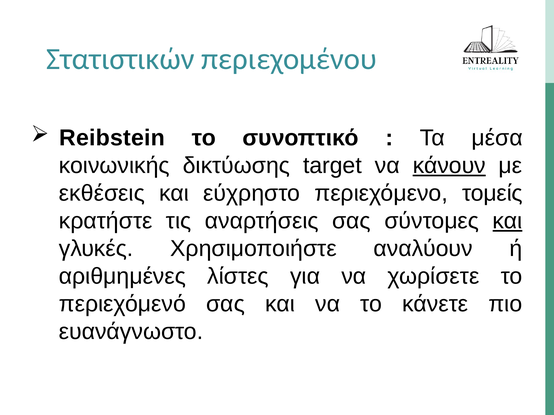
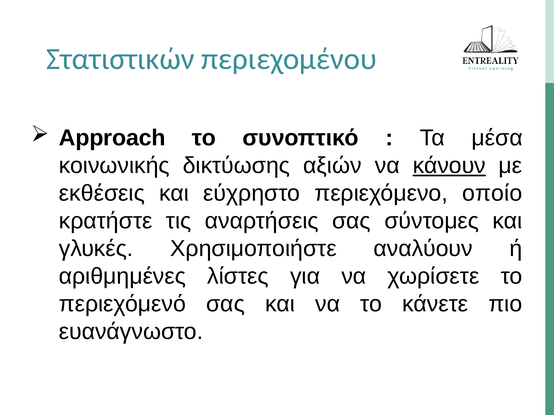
Reibstein: Reibstein -> Approach (112, 138)
target: target -> αξιών (332, 166)
τομείς: τομείς -> οποίο (492, 194)
και underline: present -> none (507, 221)
